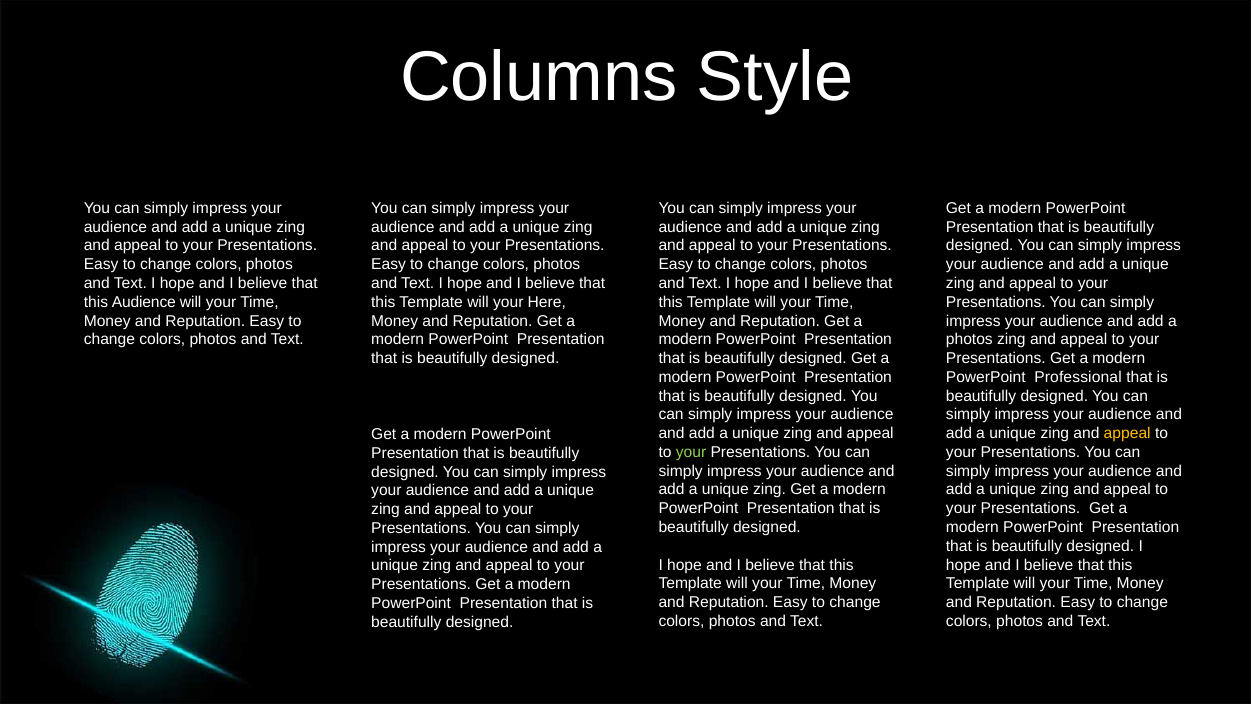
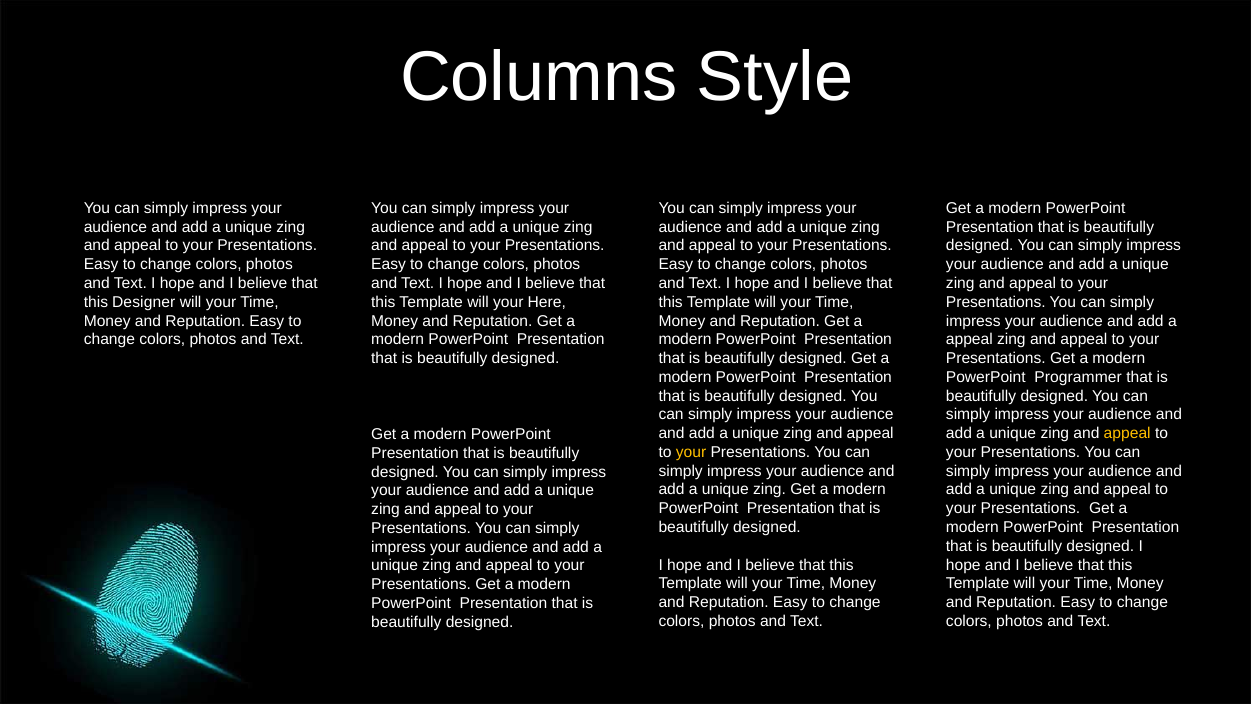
this Audience: Audience -> Designer (144, 302)
photos: photos -> appeal (969, 339)
Professional: Professional -> Programmer (1078, 377)
your colour: light green -> yellow (691, 452)
